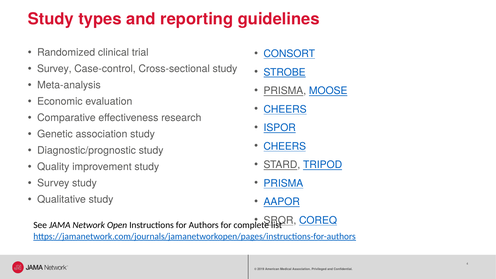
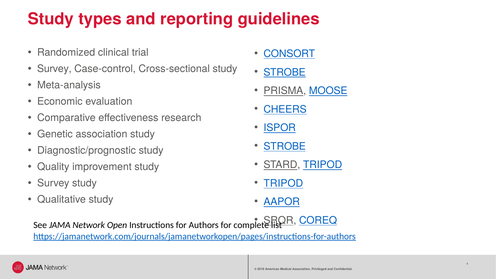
CHEERS: CHEERS -> STROBE (285, 146)
PRISMA: PRISMA -> TRIPOD (283, 183)
